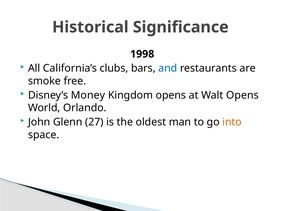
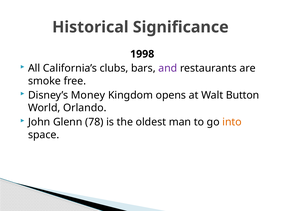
and colour: blue -> purple (168, 68)
Walt Opens: Opens -> Button (243, 95)
27: 27 -> 78 (94, 122)
